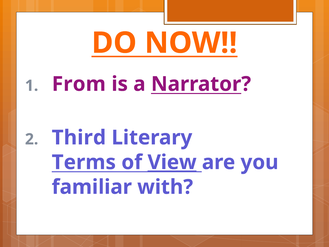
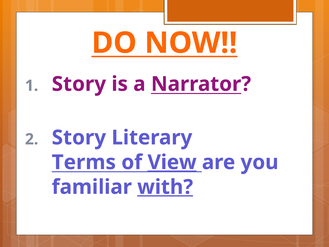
From: From -> Story (79, 84)
Third: Third -> Story (79, 137)
with underline: none -> present (165, 187)
